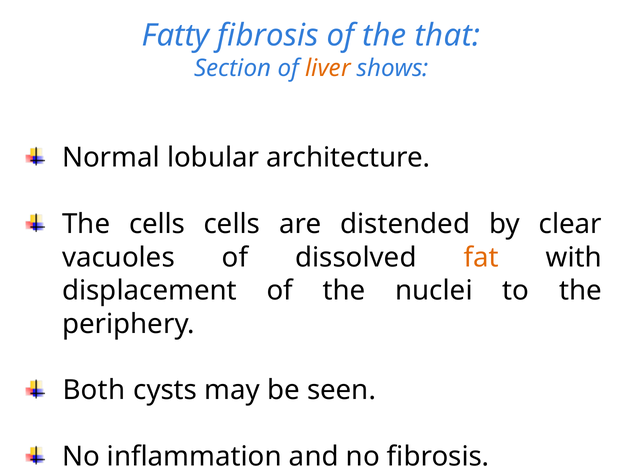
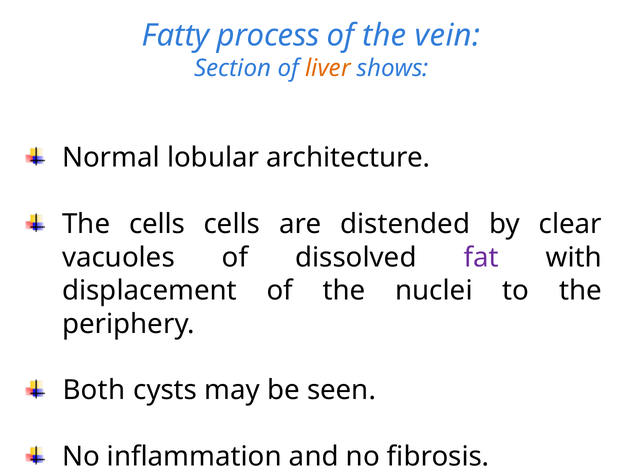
Fatty fibrosis: fibrosis -> process (268, 35)
that: that -> vein (448, 35)
fat colour: orange -> purple (481, 258)
